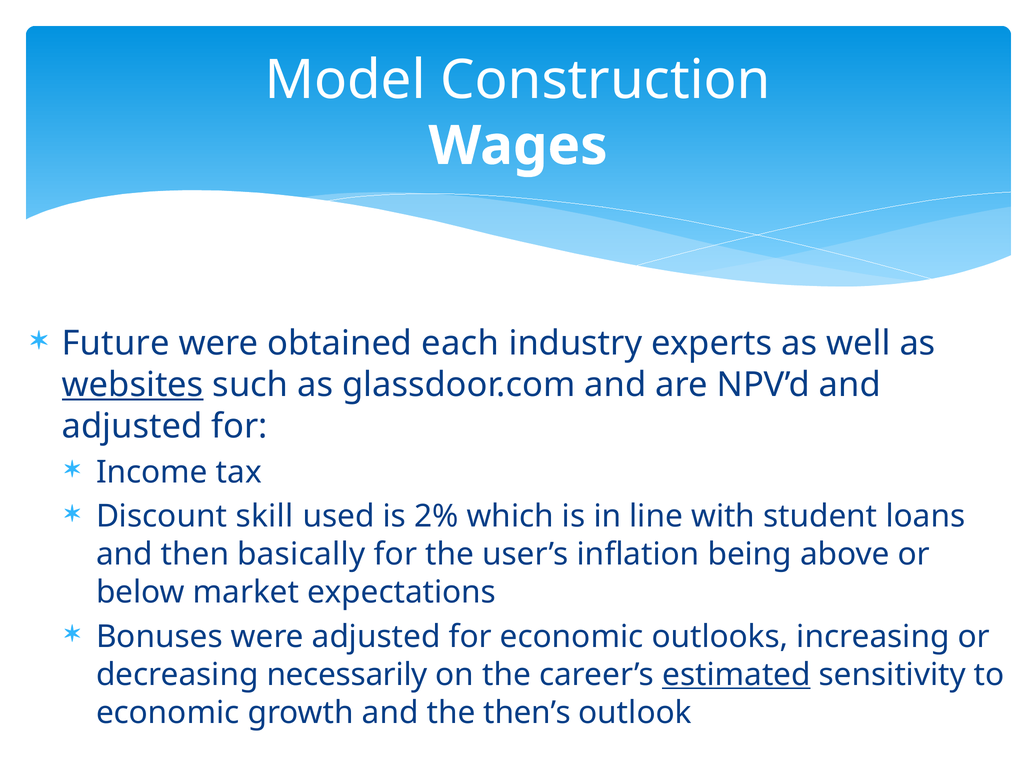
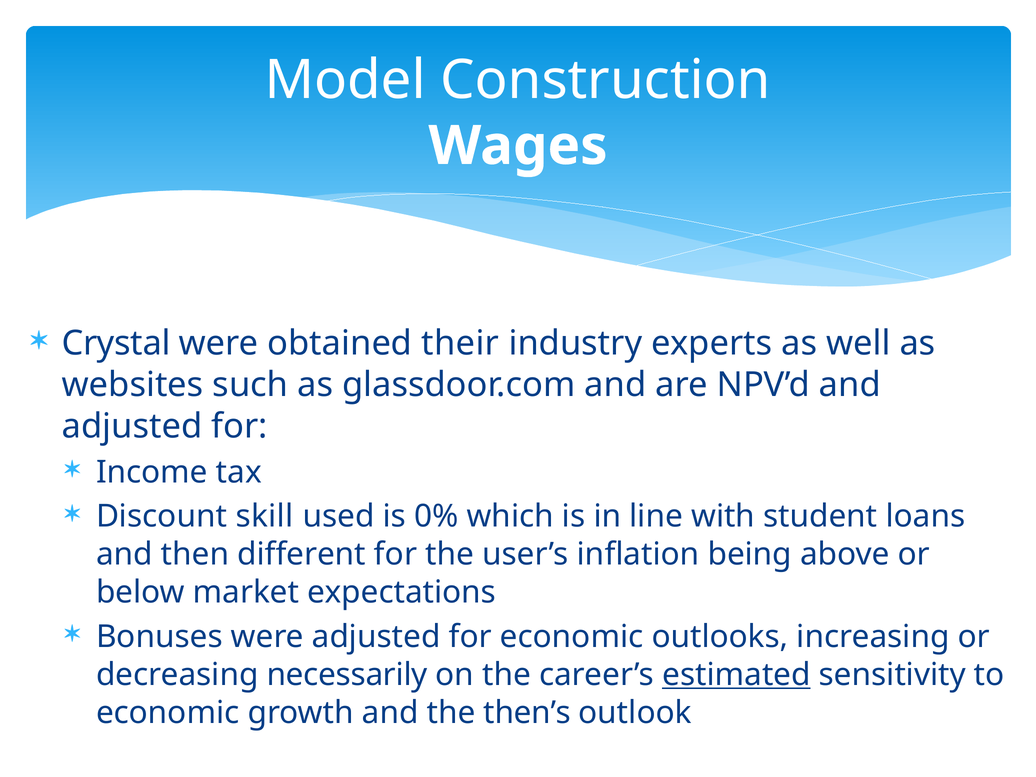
Future: Future -> Crystal (116, 343)
each: each -> their (460, 343)
websites underline: present -> none (133, 385)
2%: 2% -> 0% (436, 516)
basically: basically -> different (302, 554)
